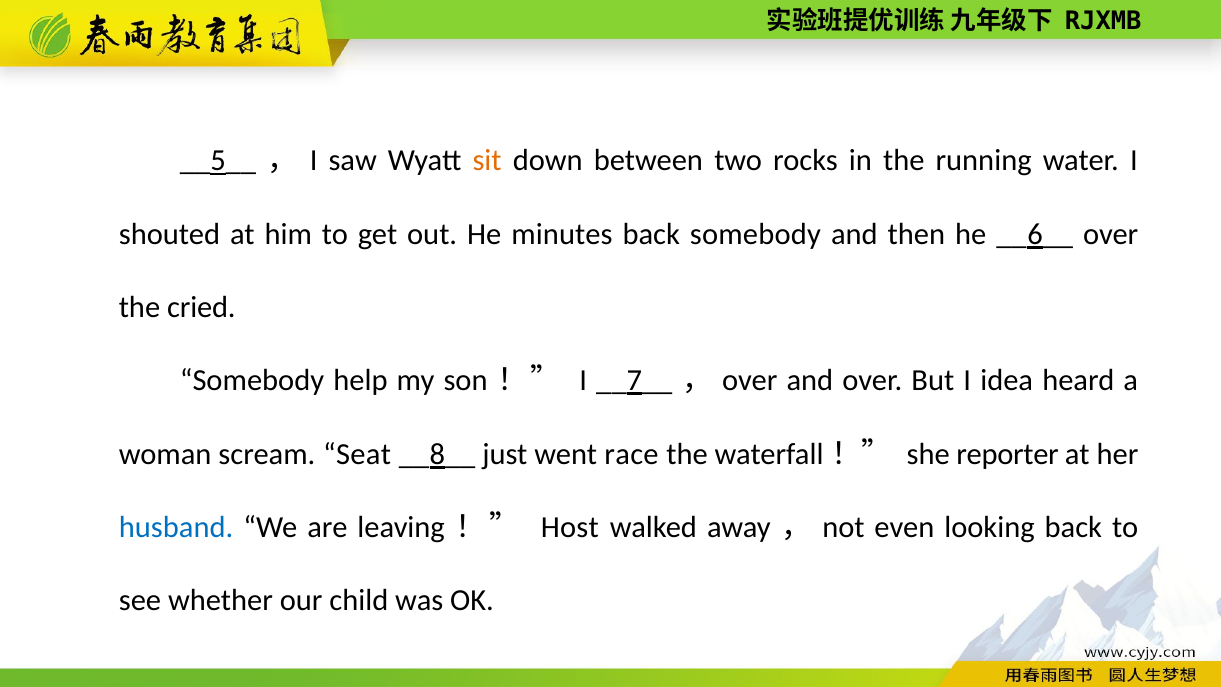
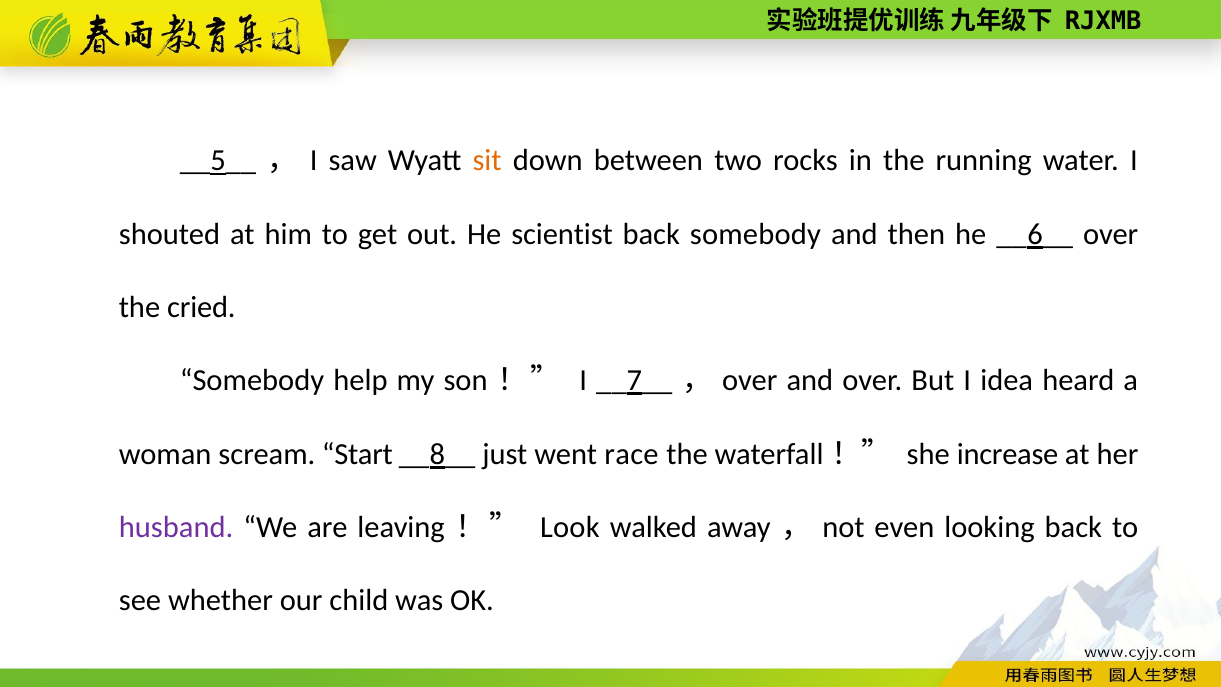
minutes: minutes -> scientist (562, 234)
Seat: Seat -> Start (357, 454)
reporter: reporter -> increase (1008, 454)
husband colour: blue -> purple (176, 527)
Host: Host -> Look (570, 527)
